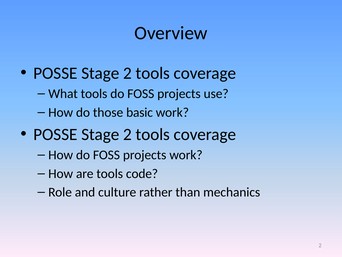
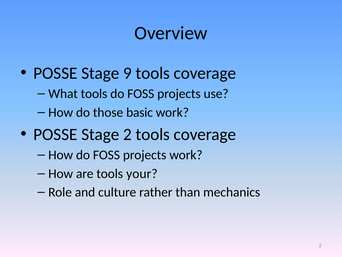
2: 2 -> 9 (127, 73)
code: code -> your (142, 173)
